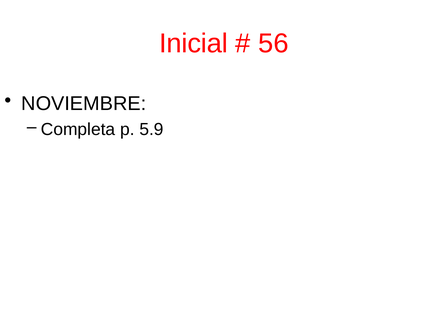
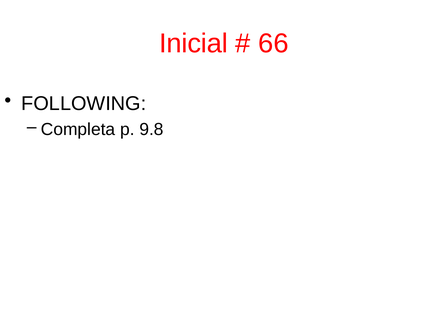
56: 56 -> 66 (273, 43)
NOVIEMBRE: NOVIEMBRE -> FOLLOWING (84, 104)
5.9: 5.9 -> 9.8 (151, 129)
